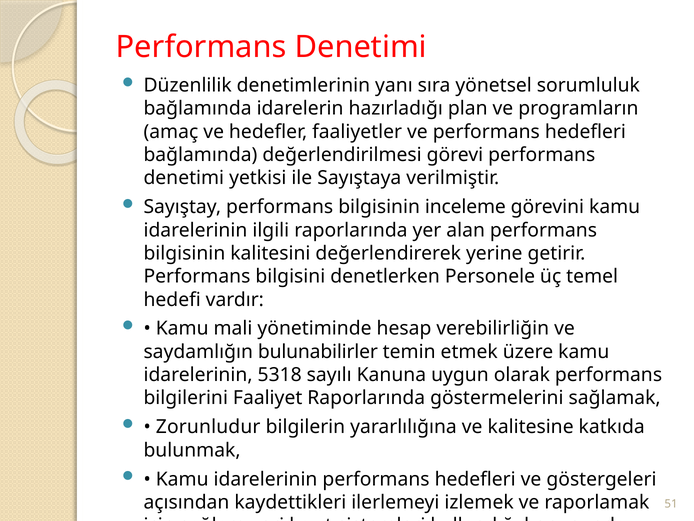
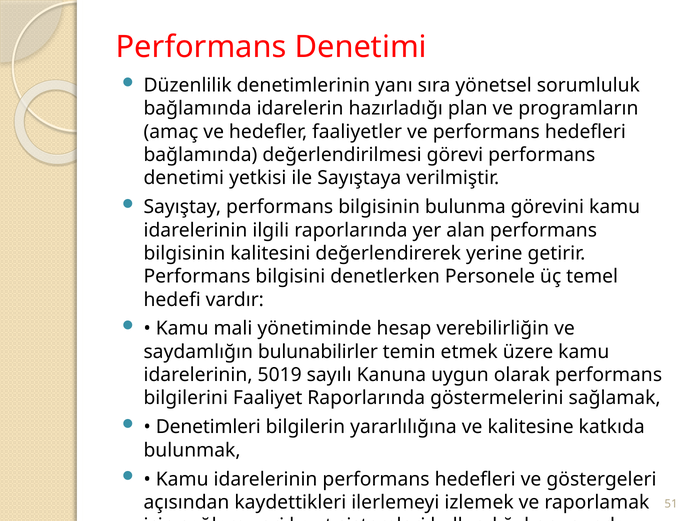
inceleme: inceleme -> bulunma (465, 207)
5318: 5318 -> 5019 (280, 375)
Zorunludur: Zorunludur -> Denetimleri (208, 427)
